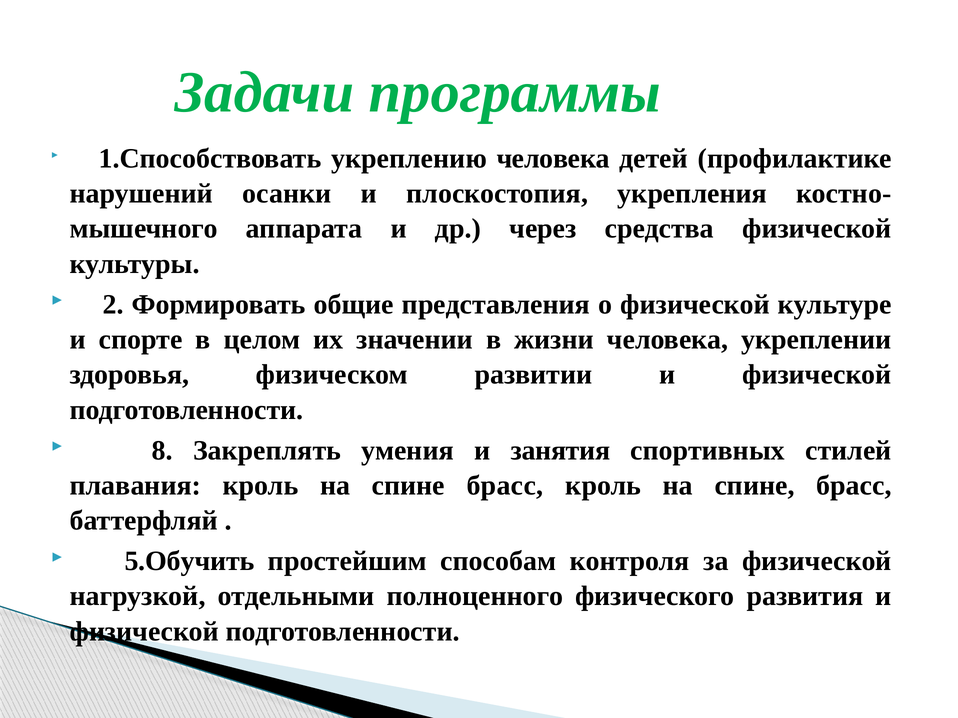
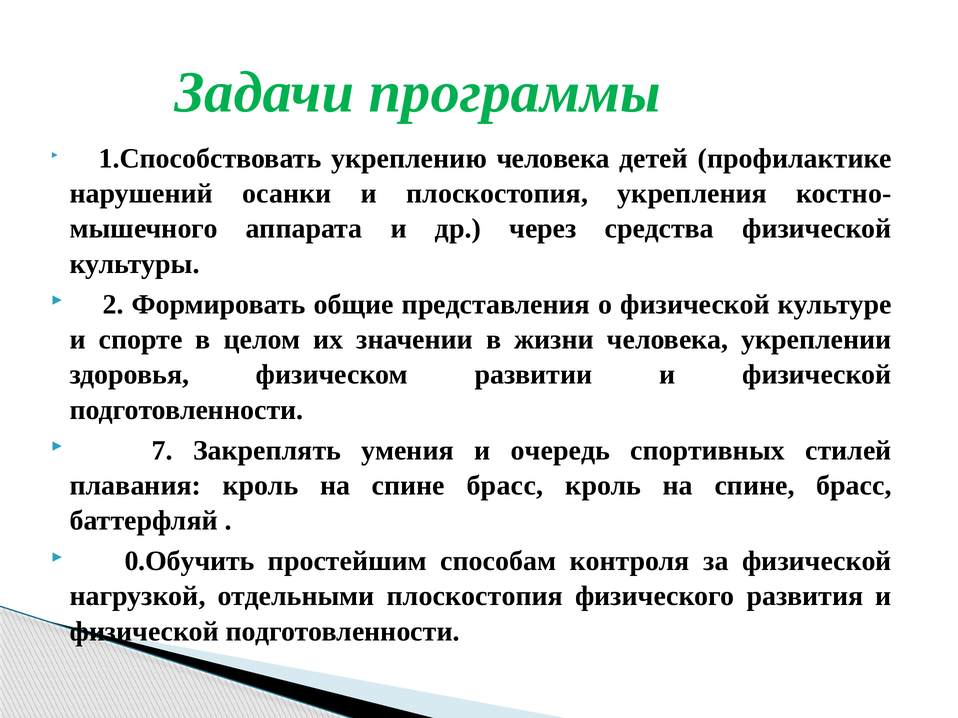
8: 8 -> 7 (162, 451)
занятия: занятия -> очередь (560, 451)
5.Обучить: 5.Обучить -> 0.Обучить (189, 562)
отдельными полноценного: полноценного -> плоскостопия (475, 597)
